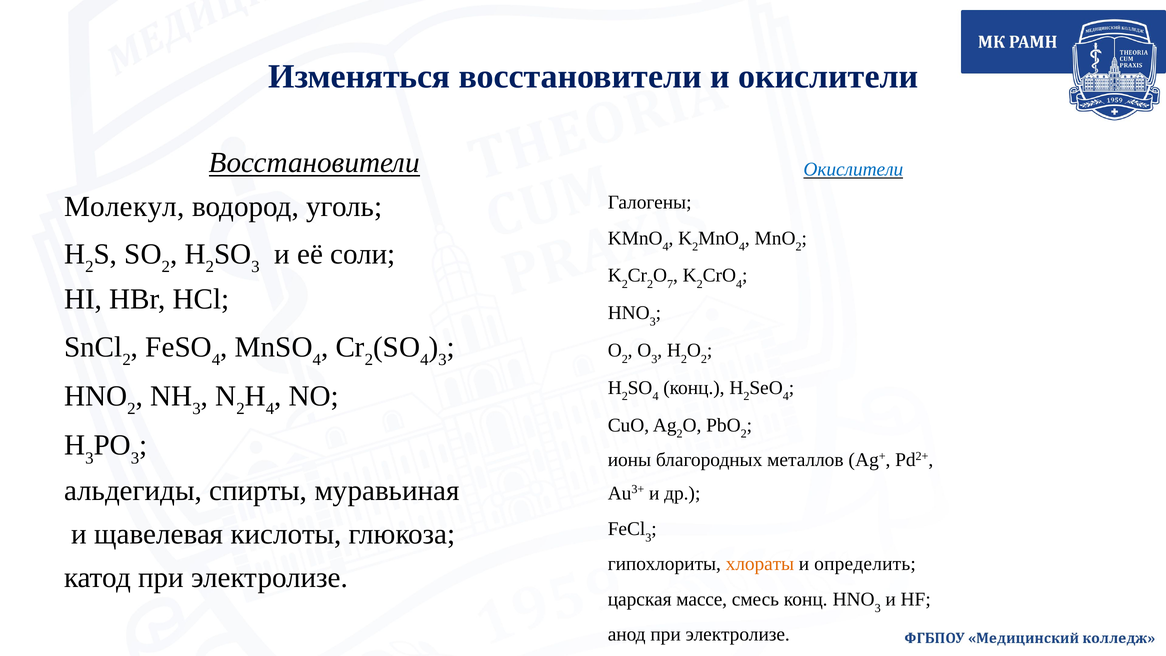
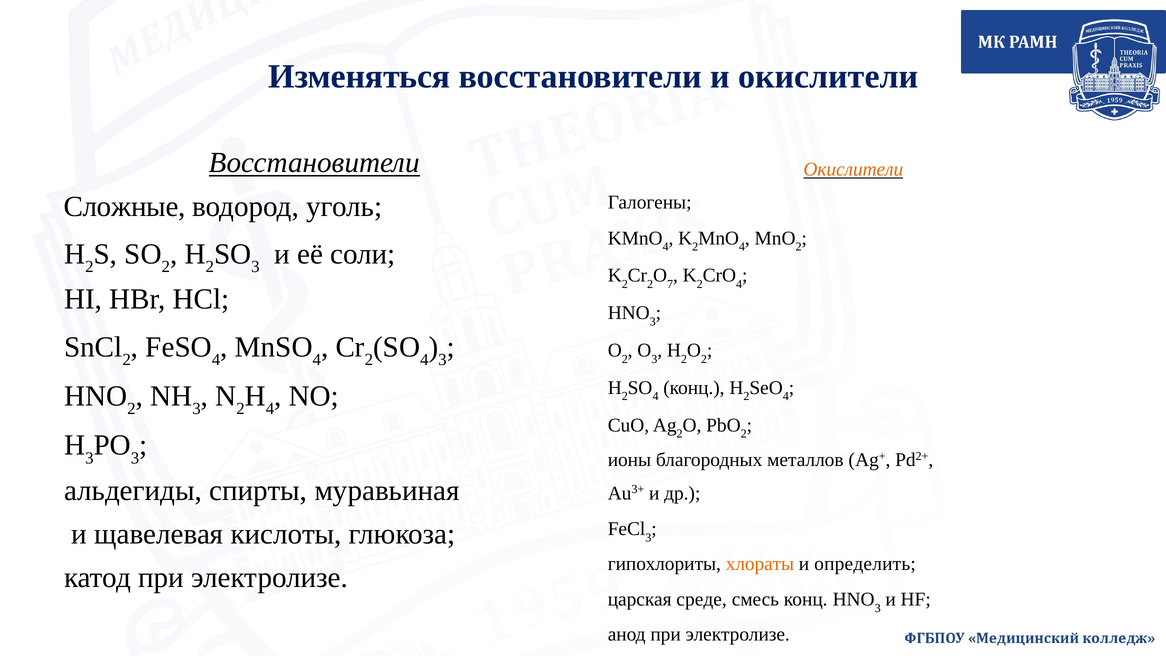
Окислители colour: blue -> orange (853, 169)
Молекул: Молекул -> Сложные (125, 206)
массе: массе -> среде (702, 599)
